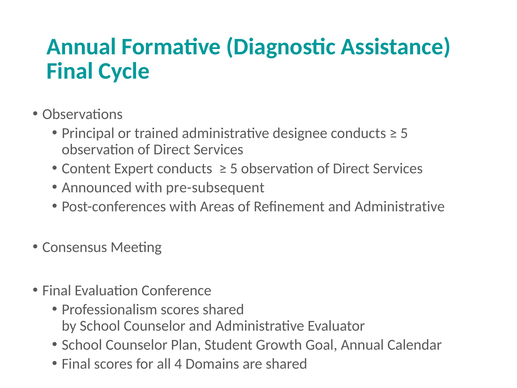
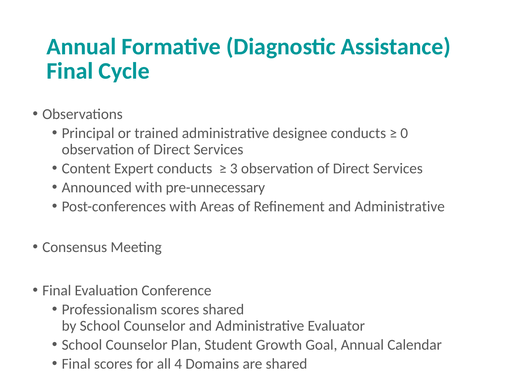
5: 5 -> 0 (404, 133)
5: 5 -> 3 (234, 168)
pre-subsequent: pre-subsequent -> pre-unnecessary (215, 187)
